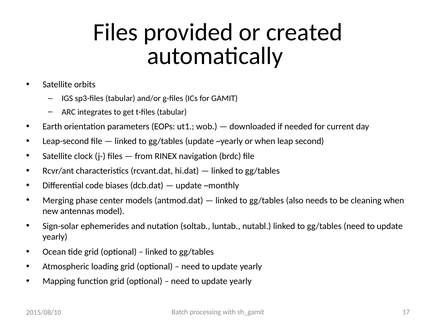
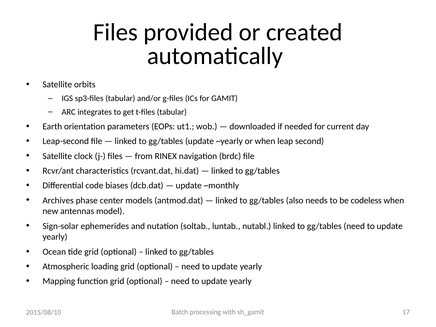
Merging: Merging -> Archives (58, 200)
cleaning: cleaning -> codeless (366, 200)
